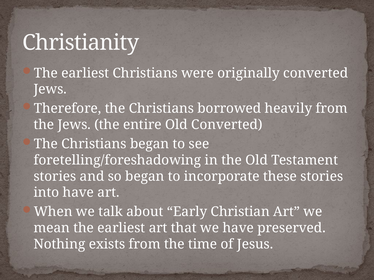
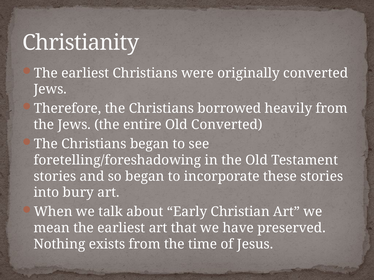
into have: have -> bury (78, 193)
